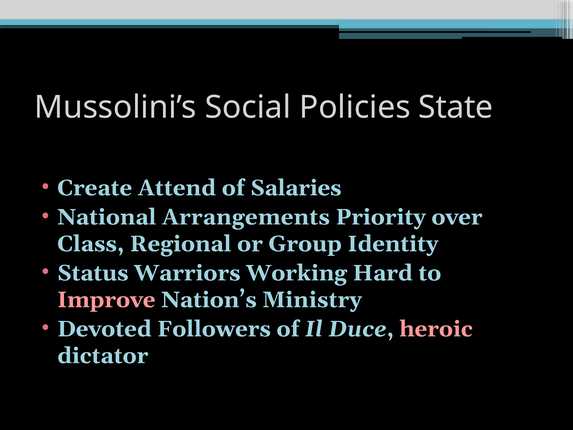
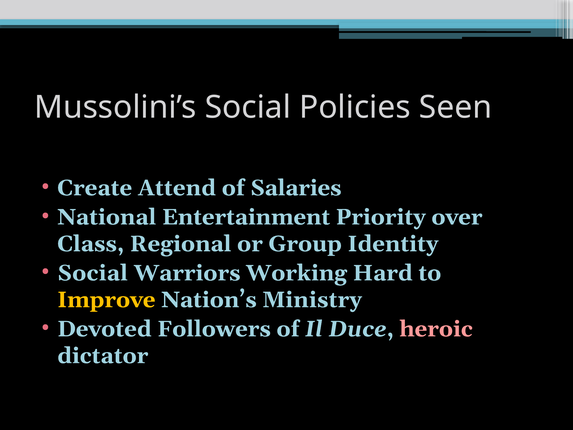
State: State -> Seen (456, 107)
Arrangements: Arrangements -> Entertainment (246, 217)
Status: Status -> Social (93, 273)
Improve colour: pink -> yellow (106, 300)
